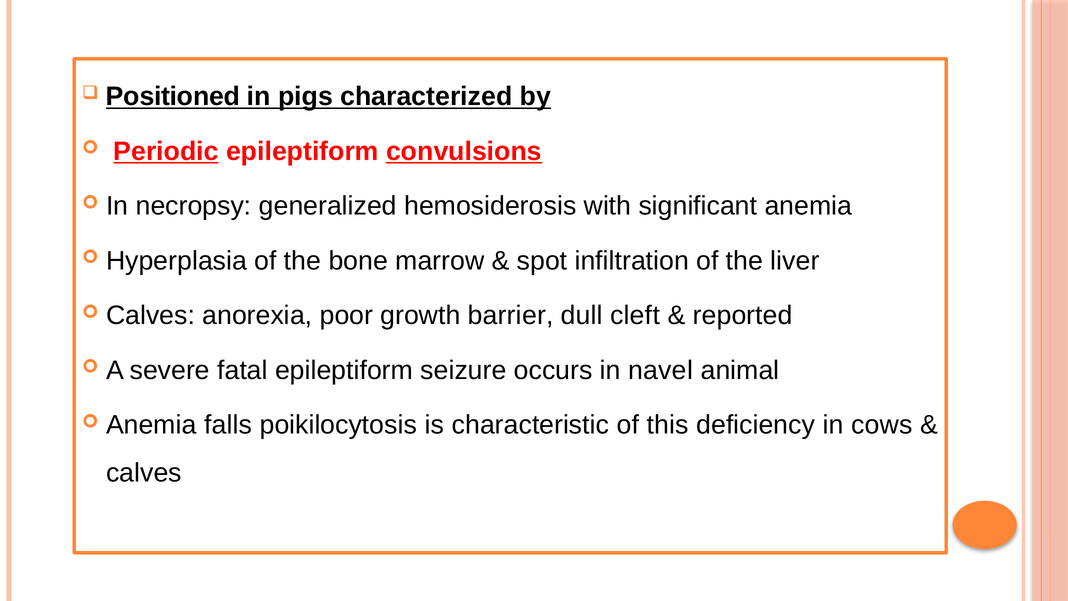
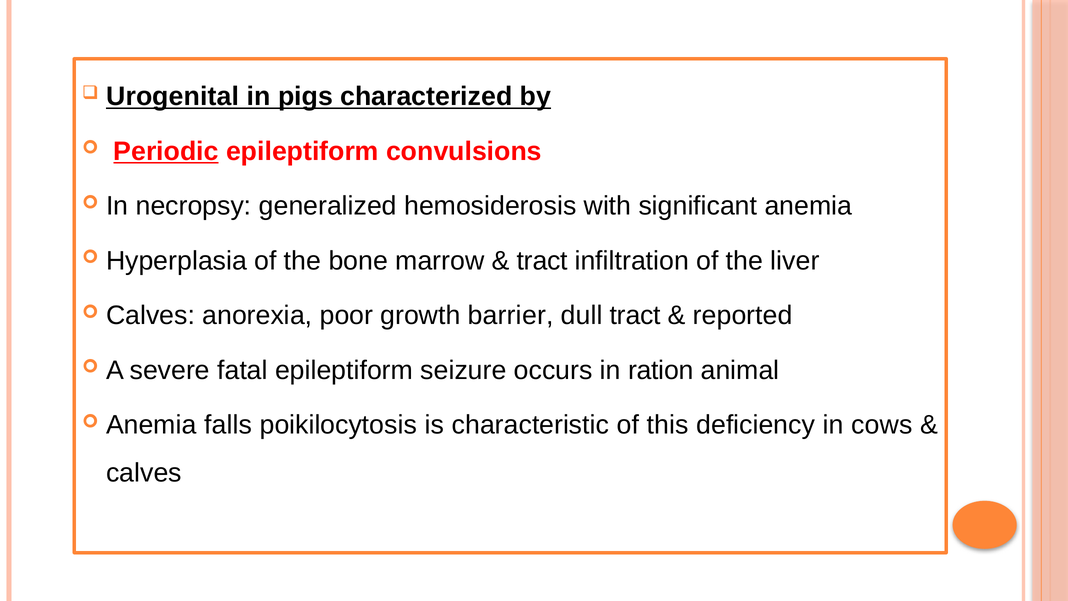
Positioned: Positioned -> Urogenital (173, 96)
convulsions underline: present -> none (464, 151)
spot: spot -> tract (542, 261)
dull cleft: cleft -> tract (635, 315)
navel: navel -> ration (661, 370)
